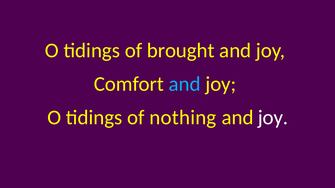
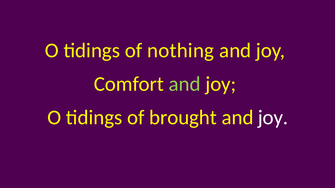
brought: brought -> nothing (181, 51)
and colour: light blue -> light green (185, 84)
nothing: nothing -> brought (183, 118)
